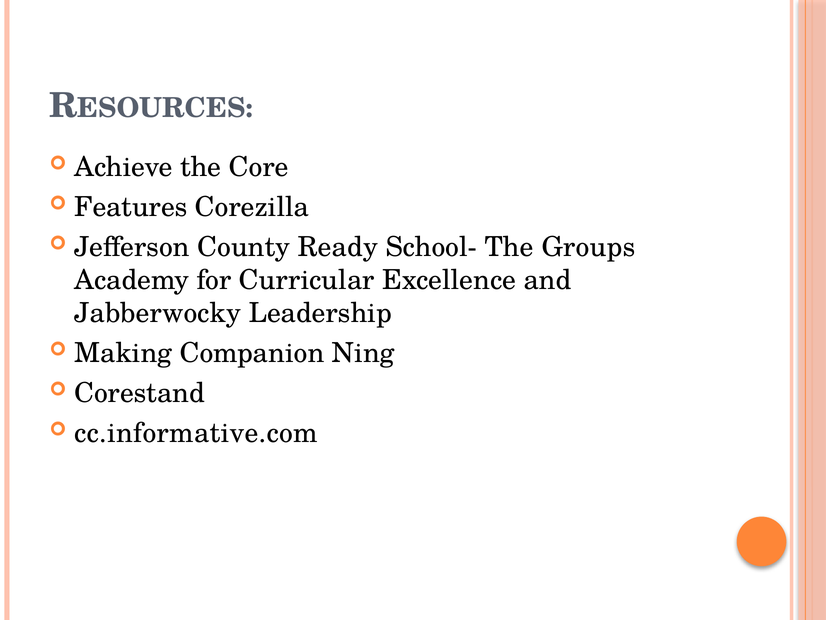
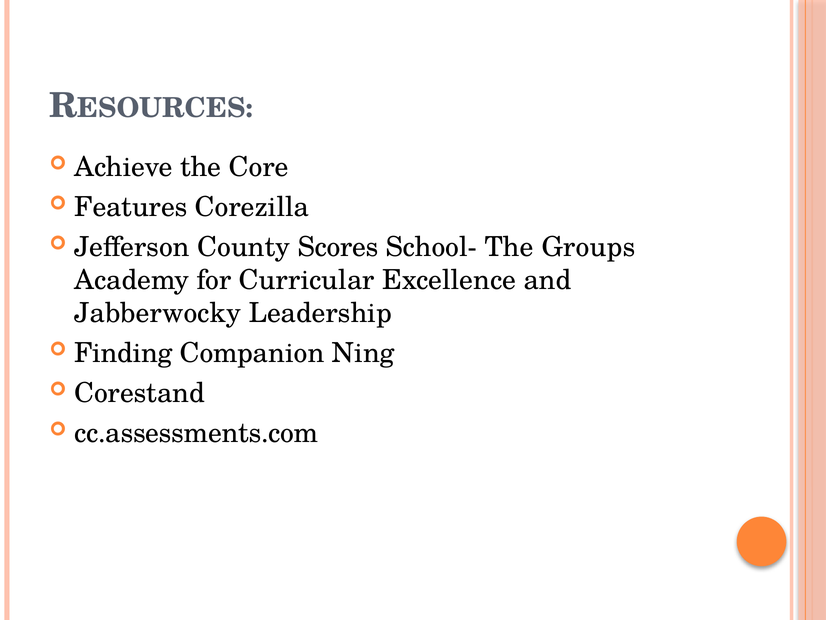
Ready: Ready -> Scores (338, 247)
Making: Making -> Finding (123, 353)
cc.informative.com: cc.informative.com -> cc.assessments.com (196, 433)
